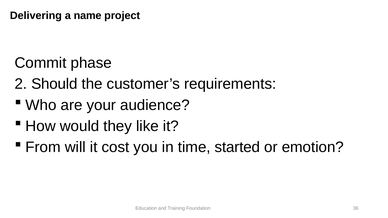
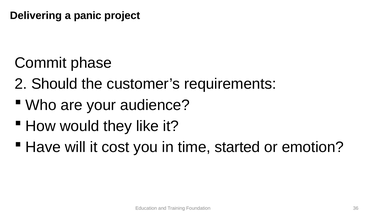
name: name -> panic (88, 16)
From: From -> Have (43, 147)
